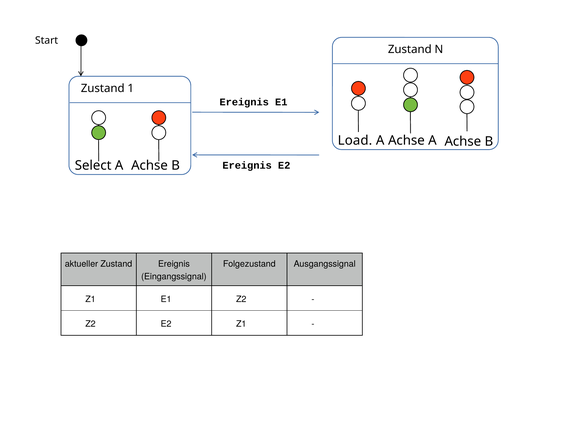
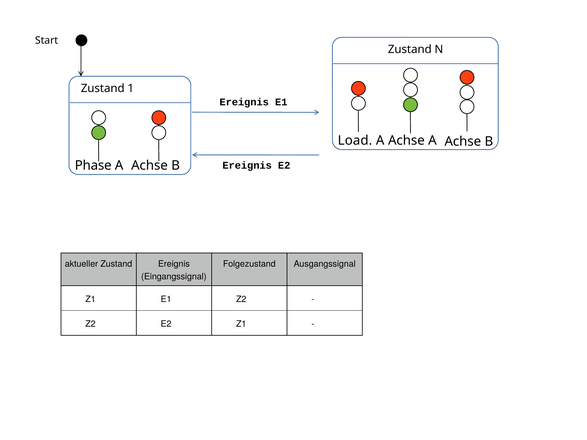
Select: Select -> Phase (93, 166)
